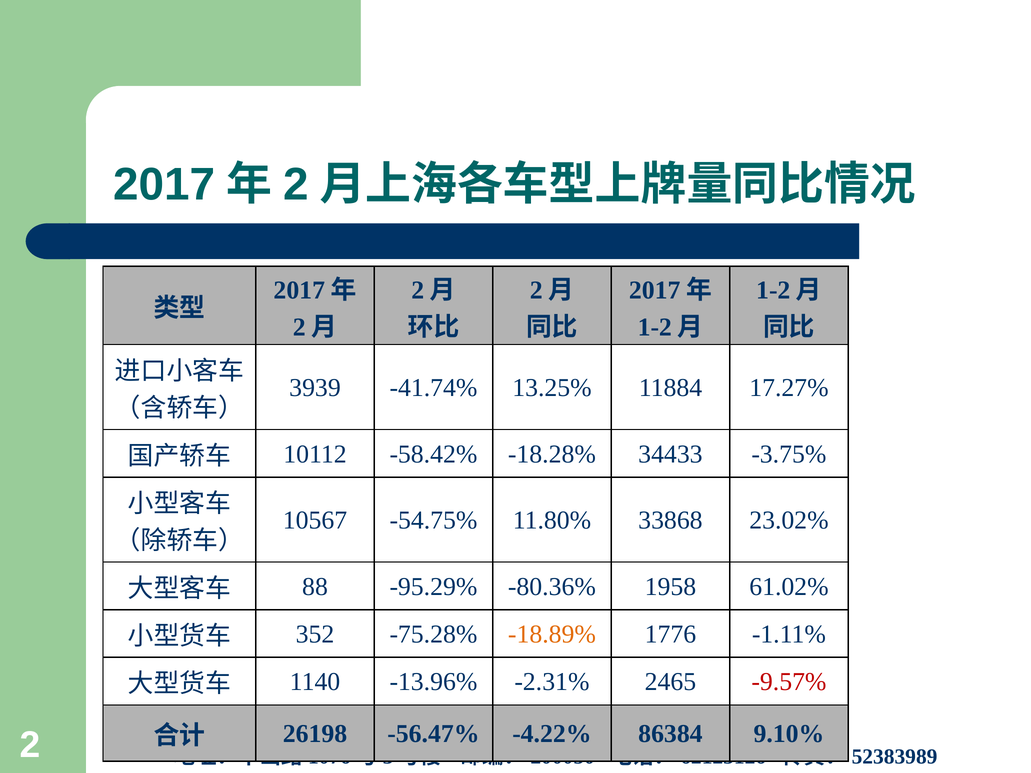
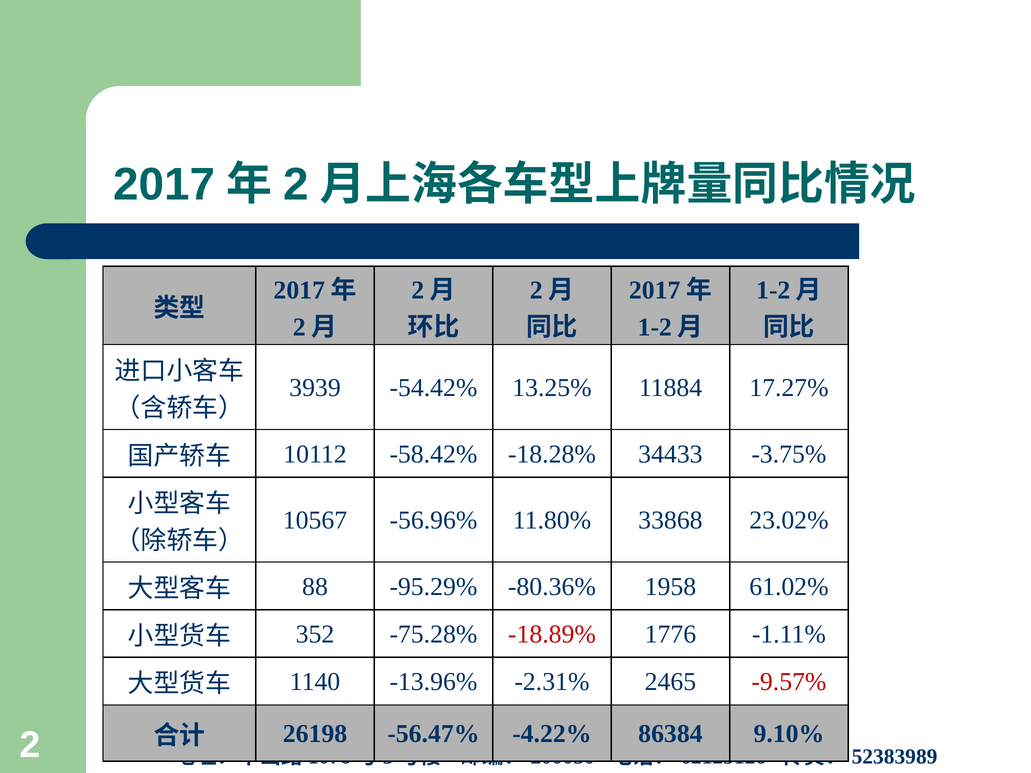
-41.74%: -41.74% -> -54.42% (433, 388)
-54.75%: -54.75% -> -56.96% (433, 521)
-18.89% colour: orange -> red (552, 634)
